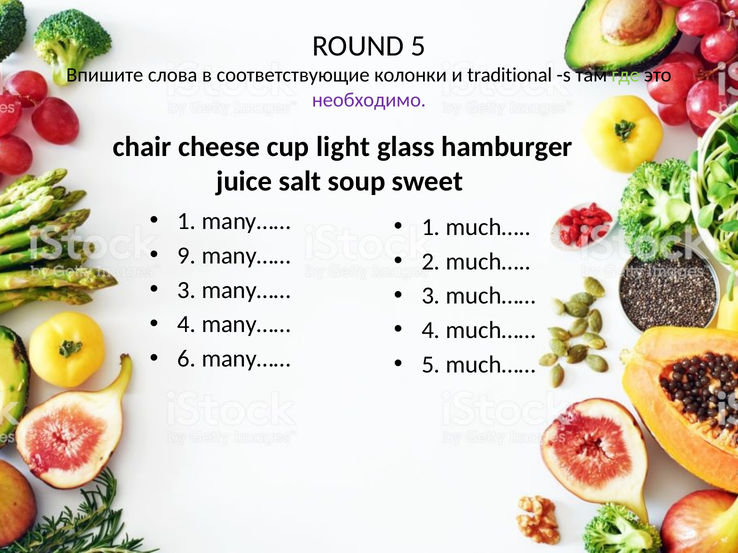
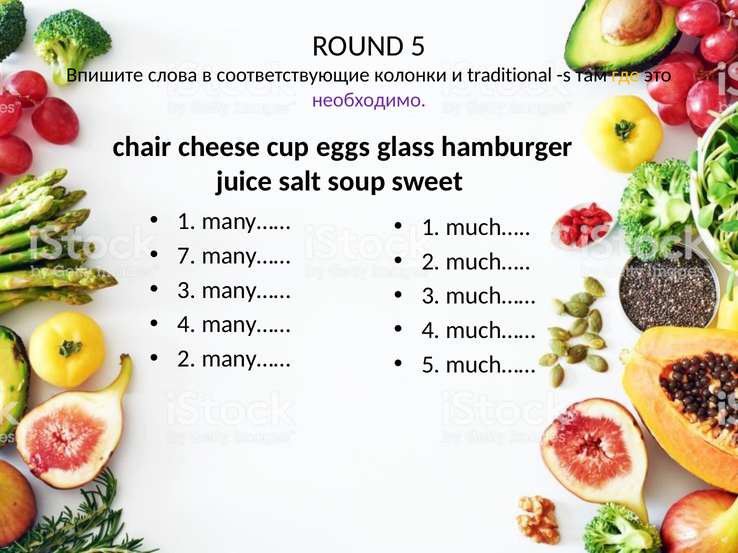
где colour: light green -> yellow (626, 75)
light: light -> eggs (343, 147)
9: 9 -> 7 (187, 256)
6: 6 -> 2 (187, 359)
